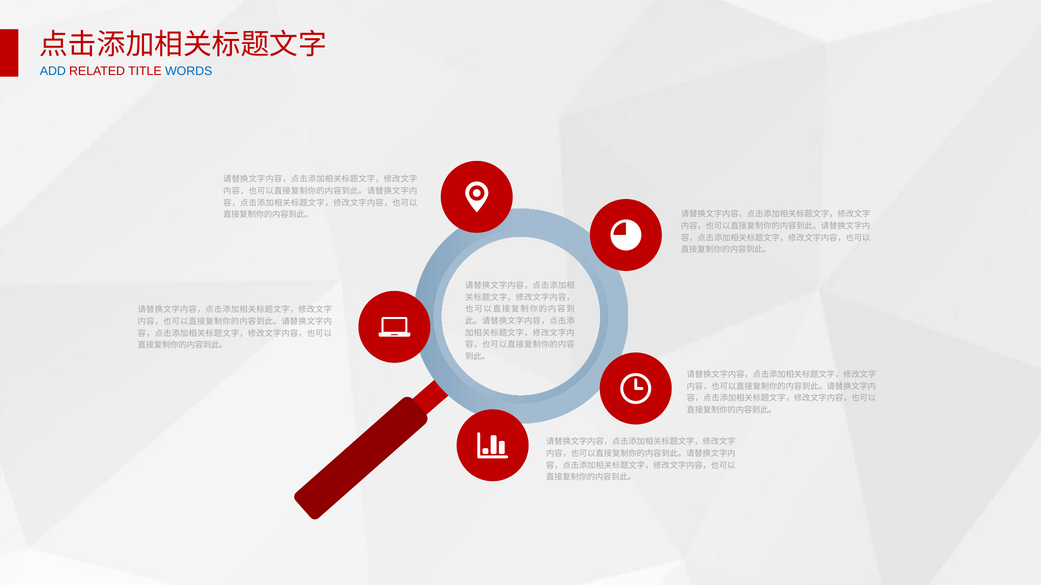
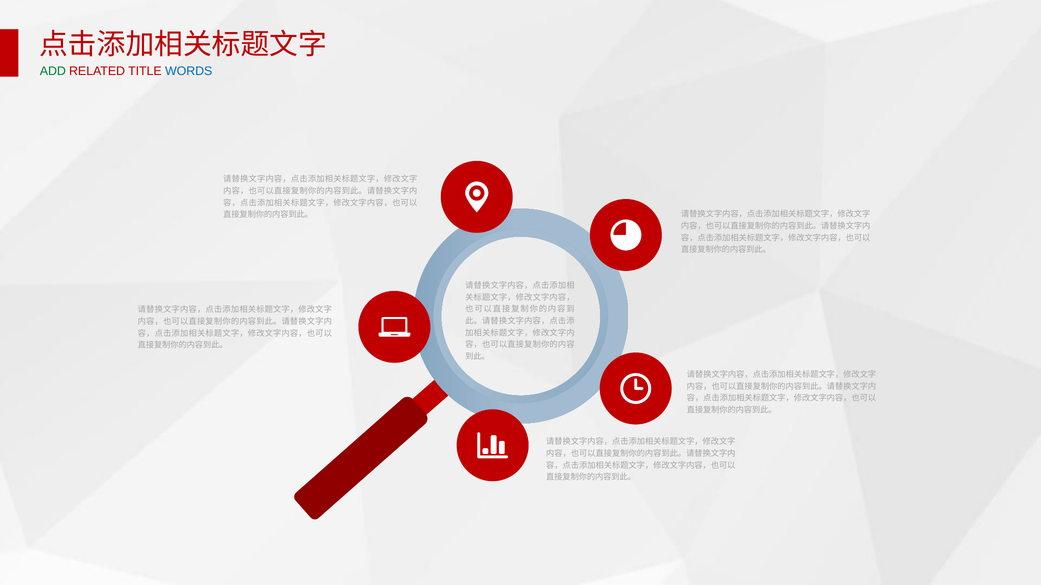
ADD colour: blue -> green (53, 71)
